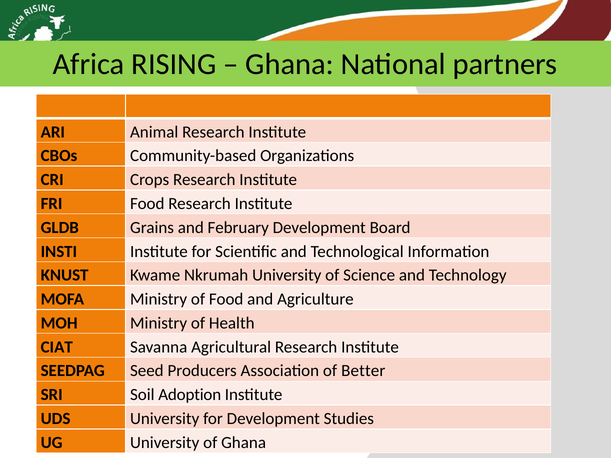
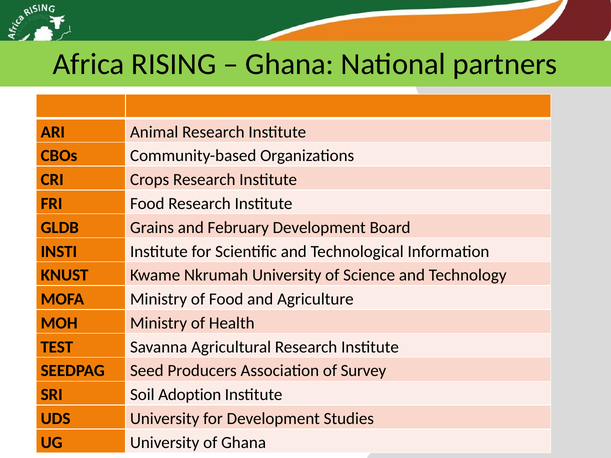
CIAT: CIAT -> TEST (57, 347)
Better: Better -> Survey (363, 371)
